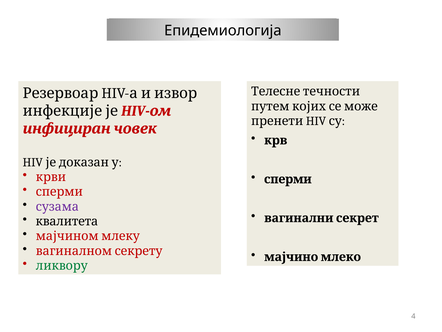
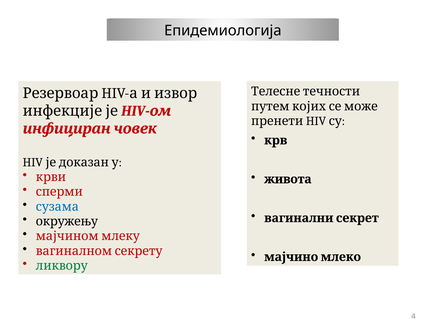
сперми: сперми -> живота (288, 179)
сузама colour: purple -> blue (57, 206)
квалитета: квалитета -> окружењу (67, 221)
